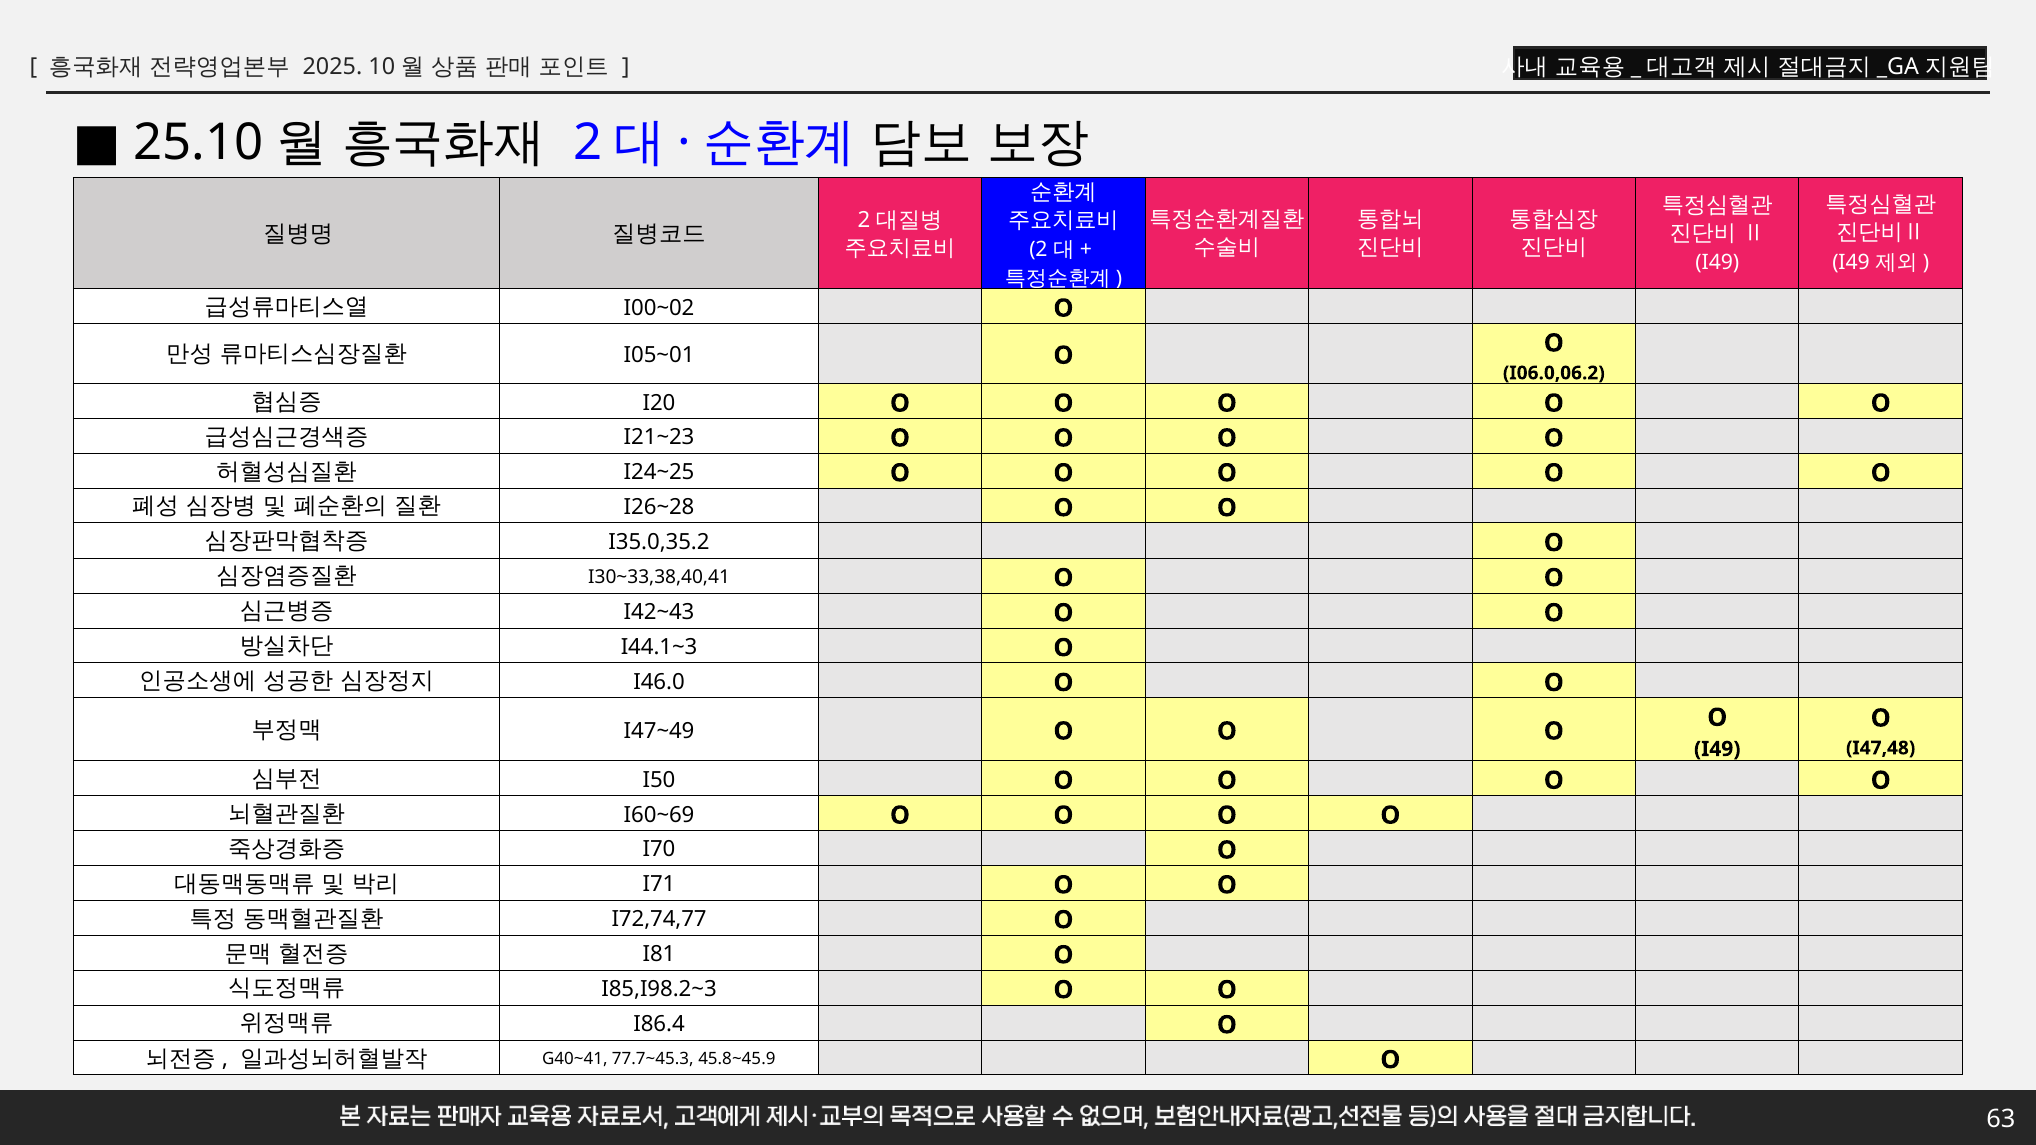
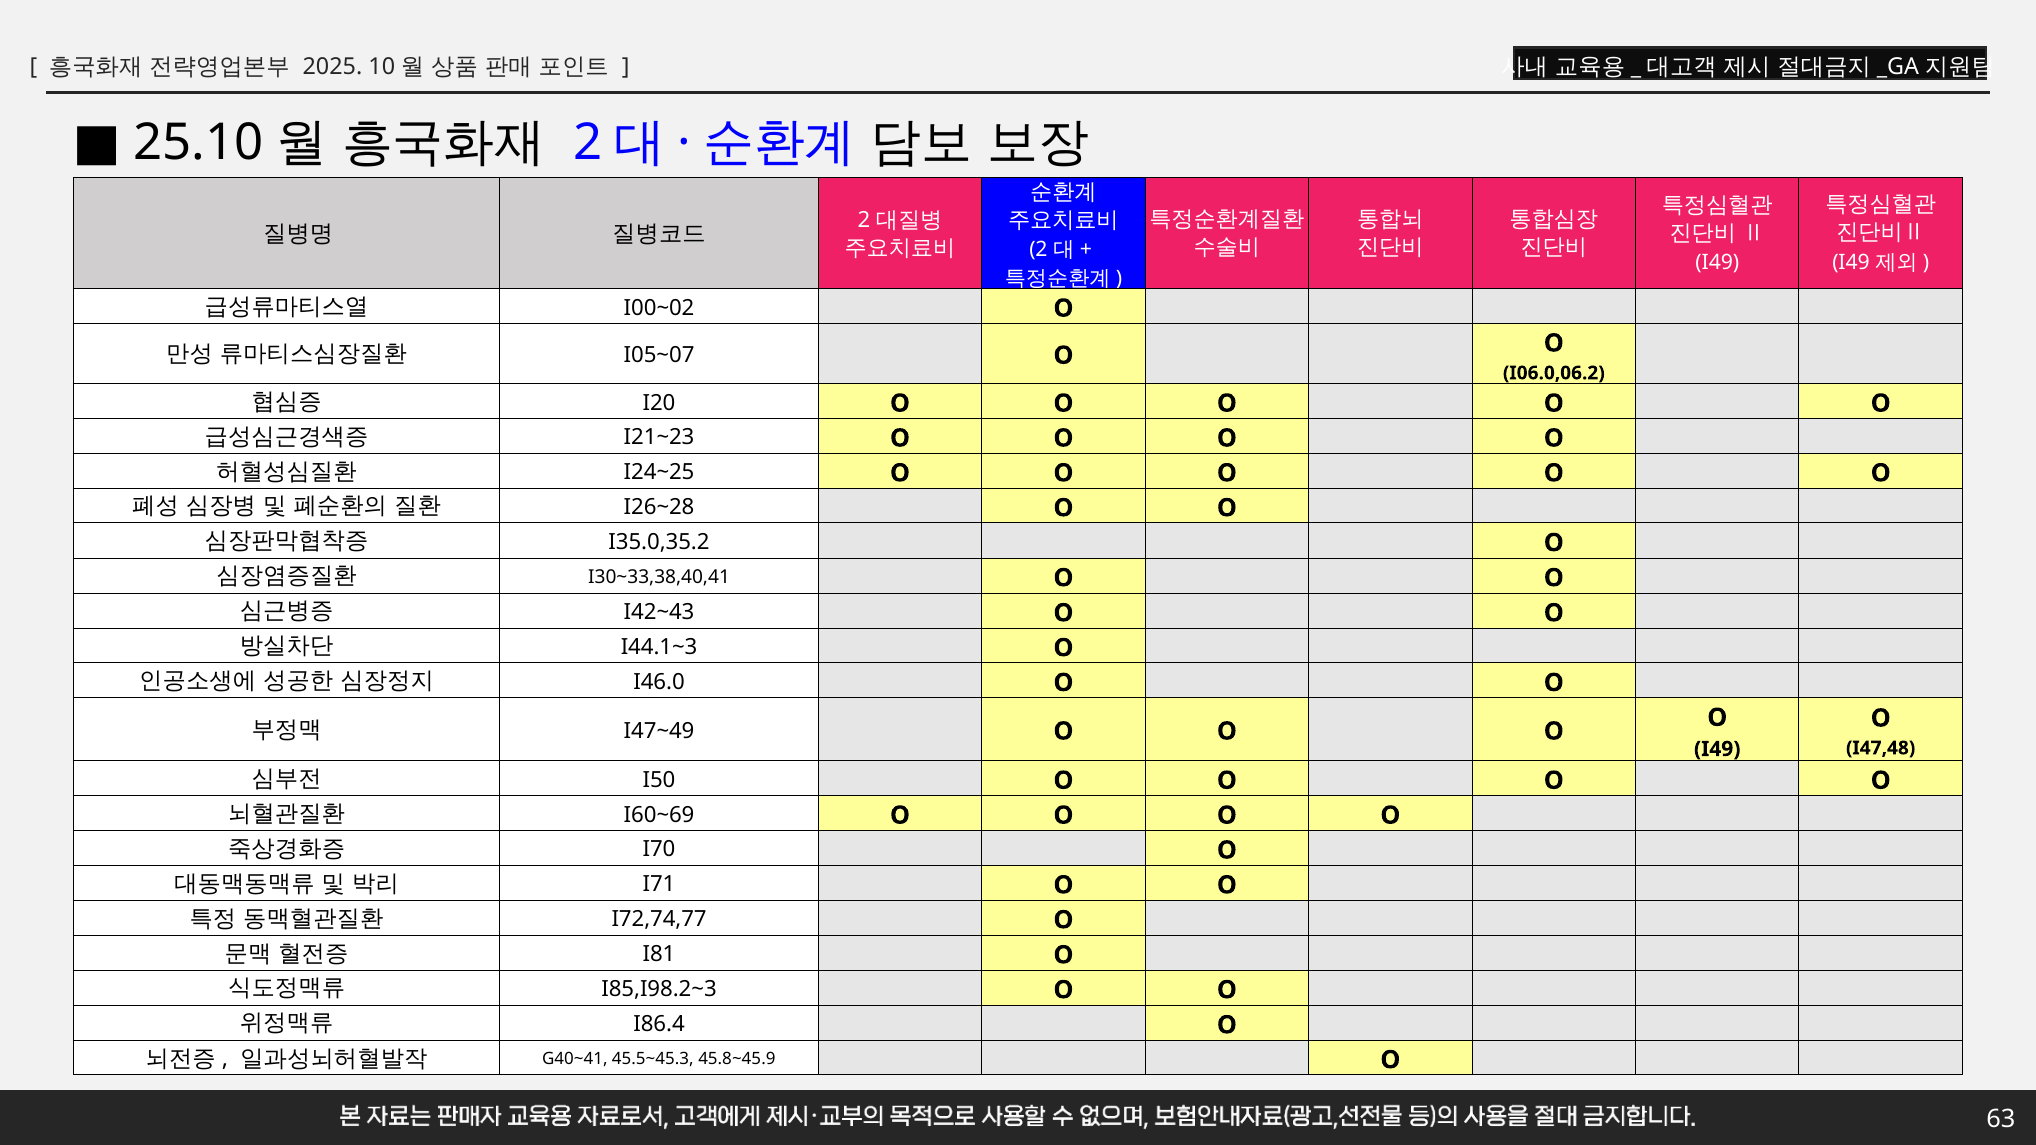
I05~01: I05~01 -> I05~07 (659, 355)
77.7~45.3: 77.7~45.3 -> 45.5~45.3 (653, 1059)
